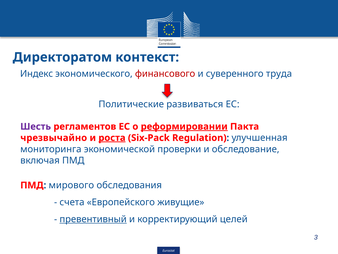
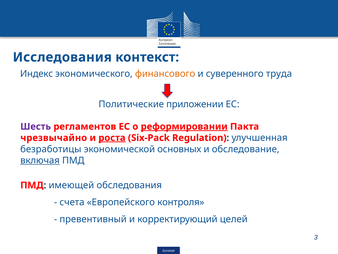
Директоратом: Директоратом -> Исследования (62, 57)
финансового colour: red -> orange (165, 74)
развиваться: развиваться -> приложении (195, 104)
мониторинга: мониторинга -> безработицы (51, 149)
проверки: проверки -> основных (179, 149)
включая underline: none -> present (40, 160)
мирового: мирового -> имеющей (71, 185)
живущие: живущие -> контроля (181, 202)
превентивный underline: present -> none (93, 219)
